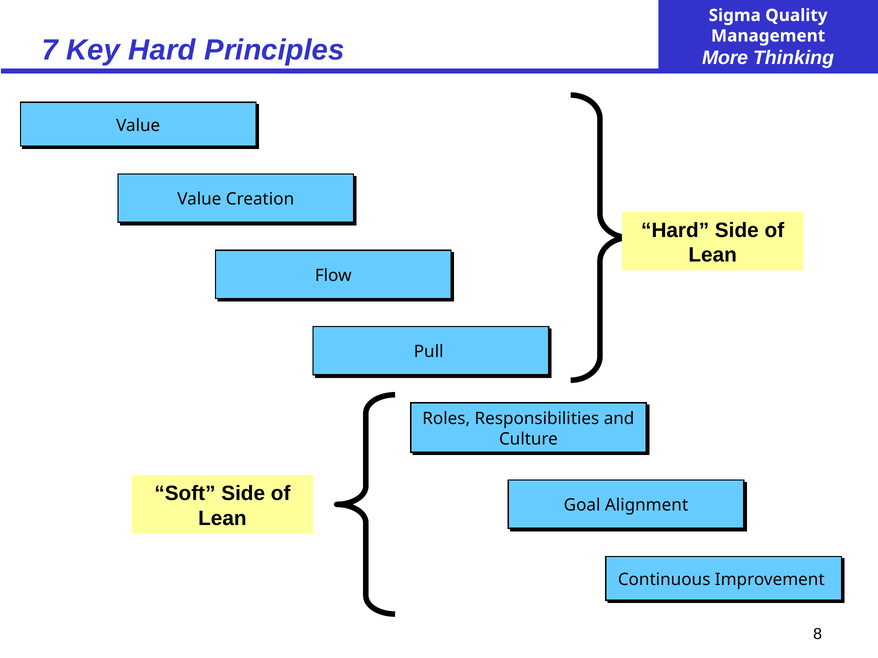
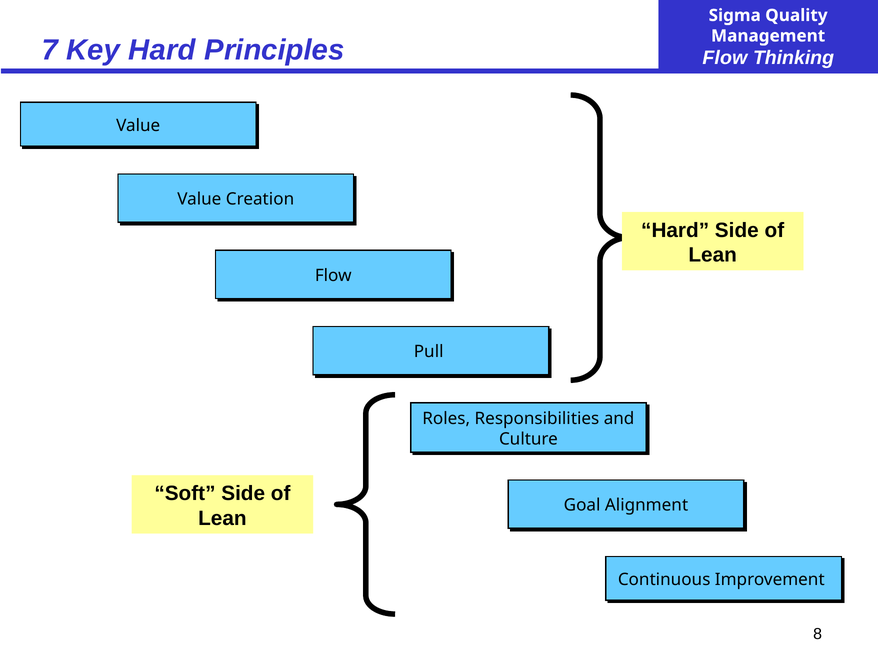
More: More -> Flow (725, 58)
